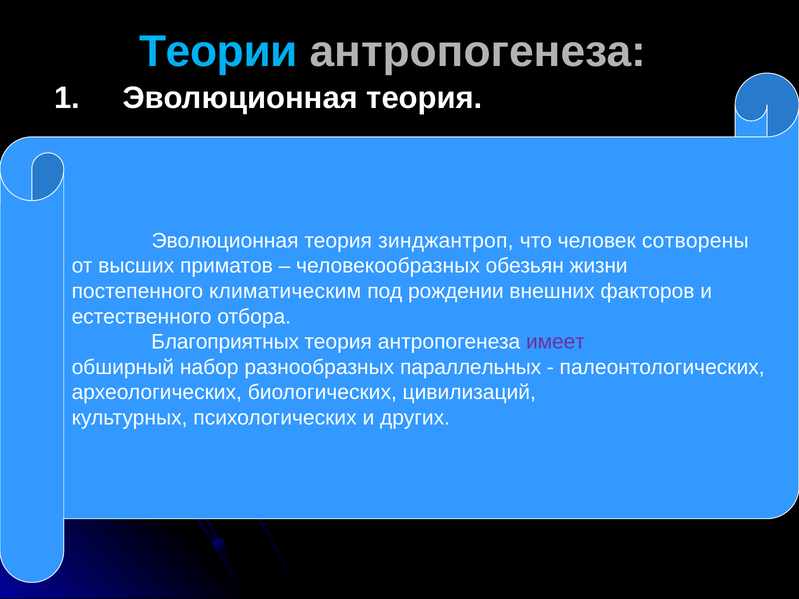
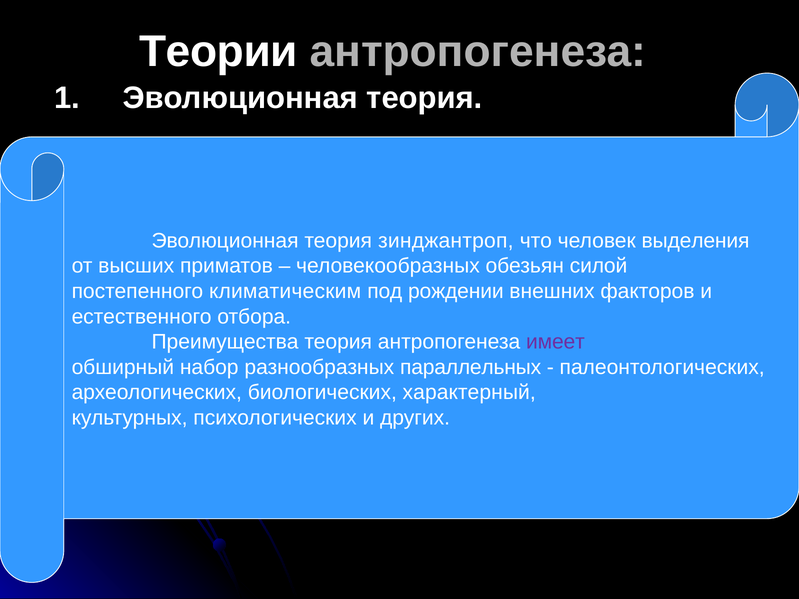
Теории colour: light blue -> white (219, 52)
сотворены: сотворены -> выделения (696, 241)
жизни: жизни -> силой (599, 266)
Благоприятных: Благоприятных -> Преимущества (225, 342)
цивилизаций: цивилизаций -> характерный (469, 393)
